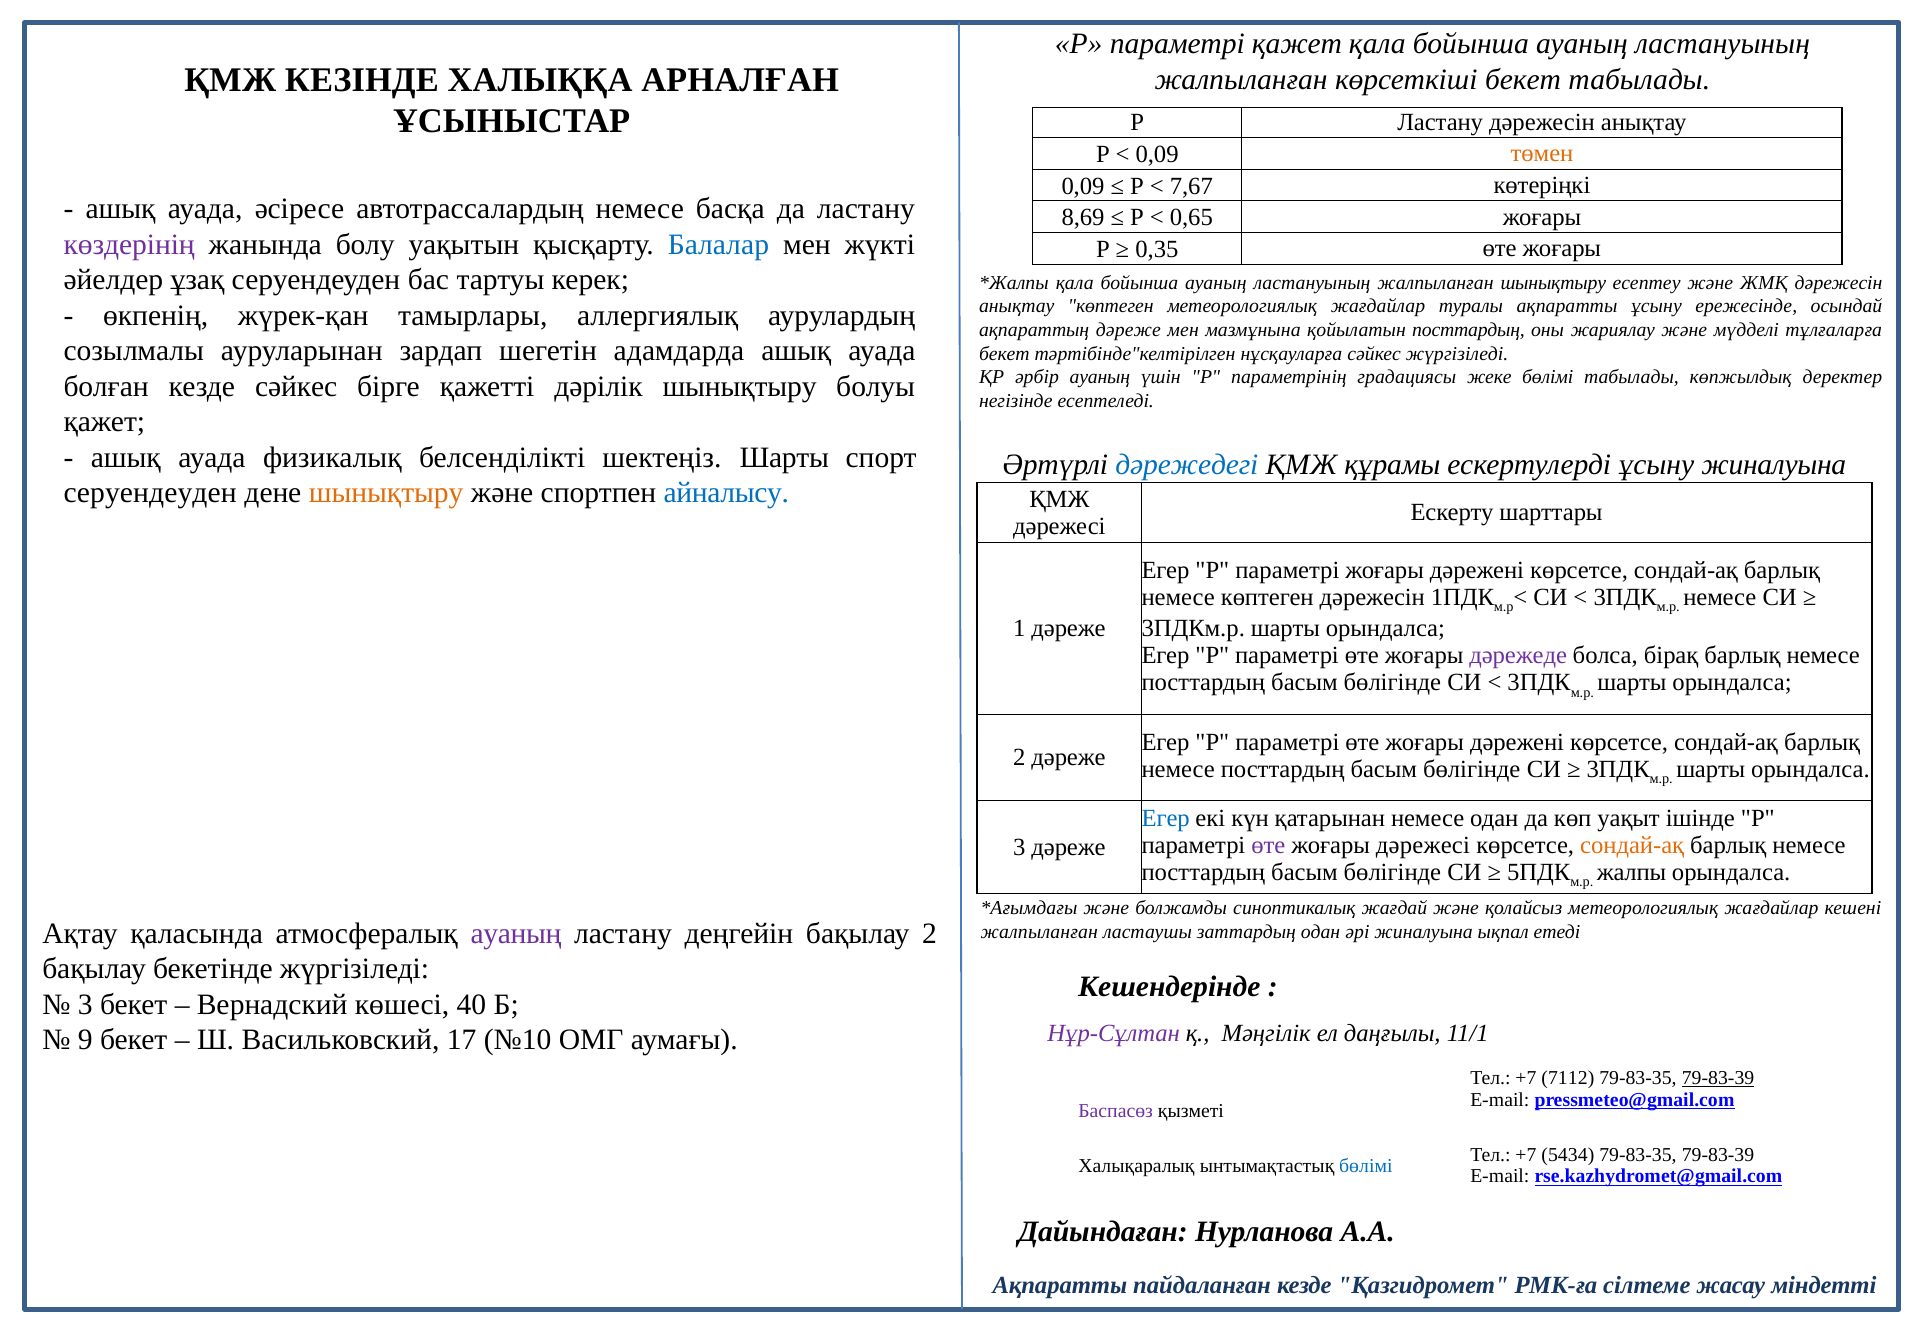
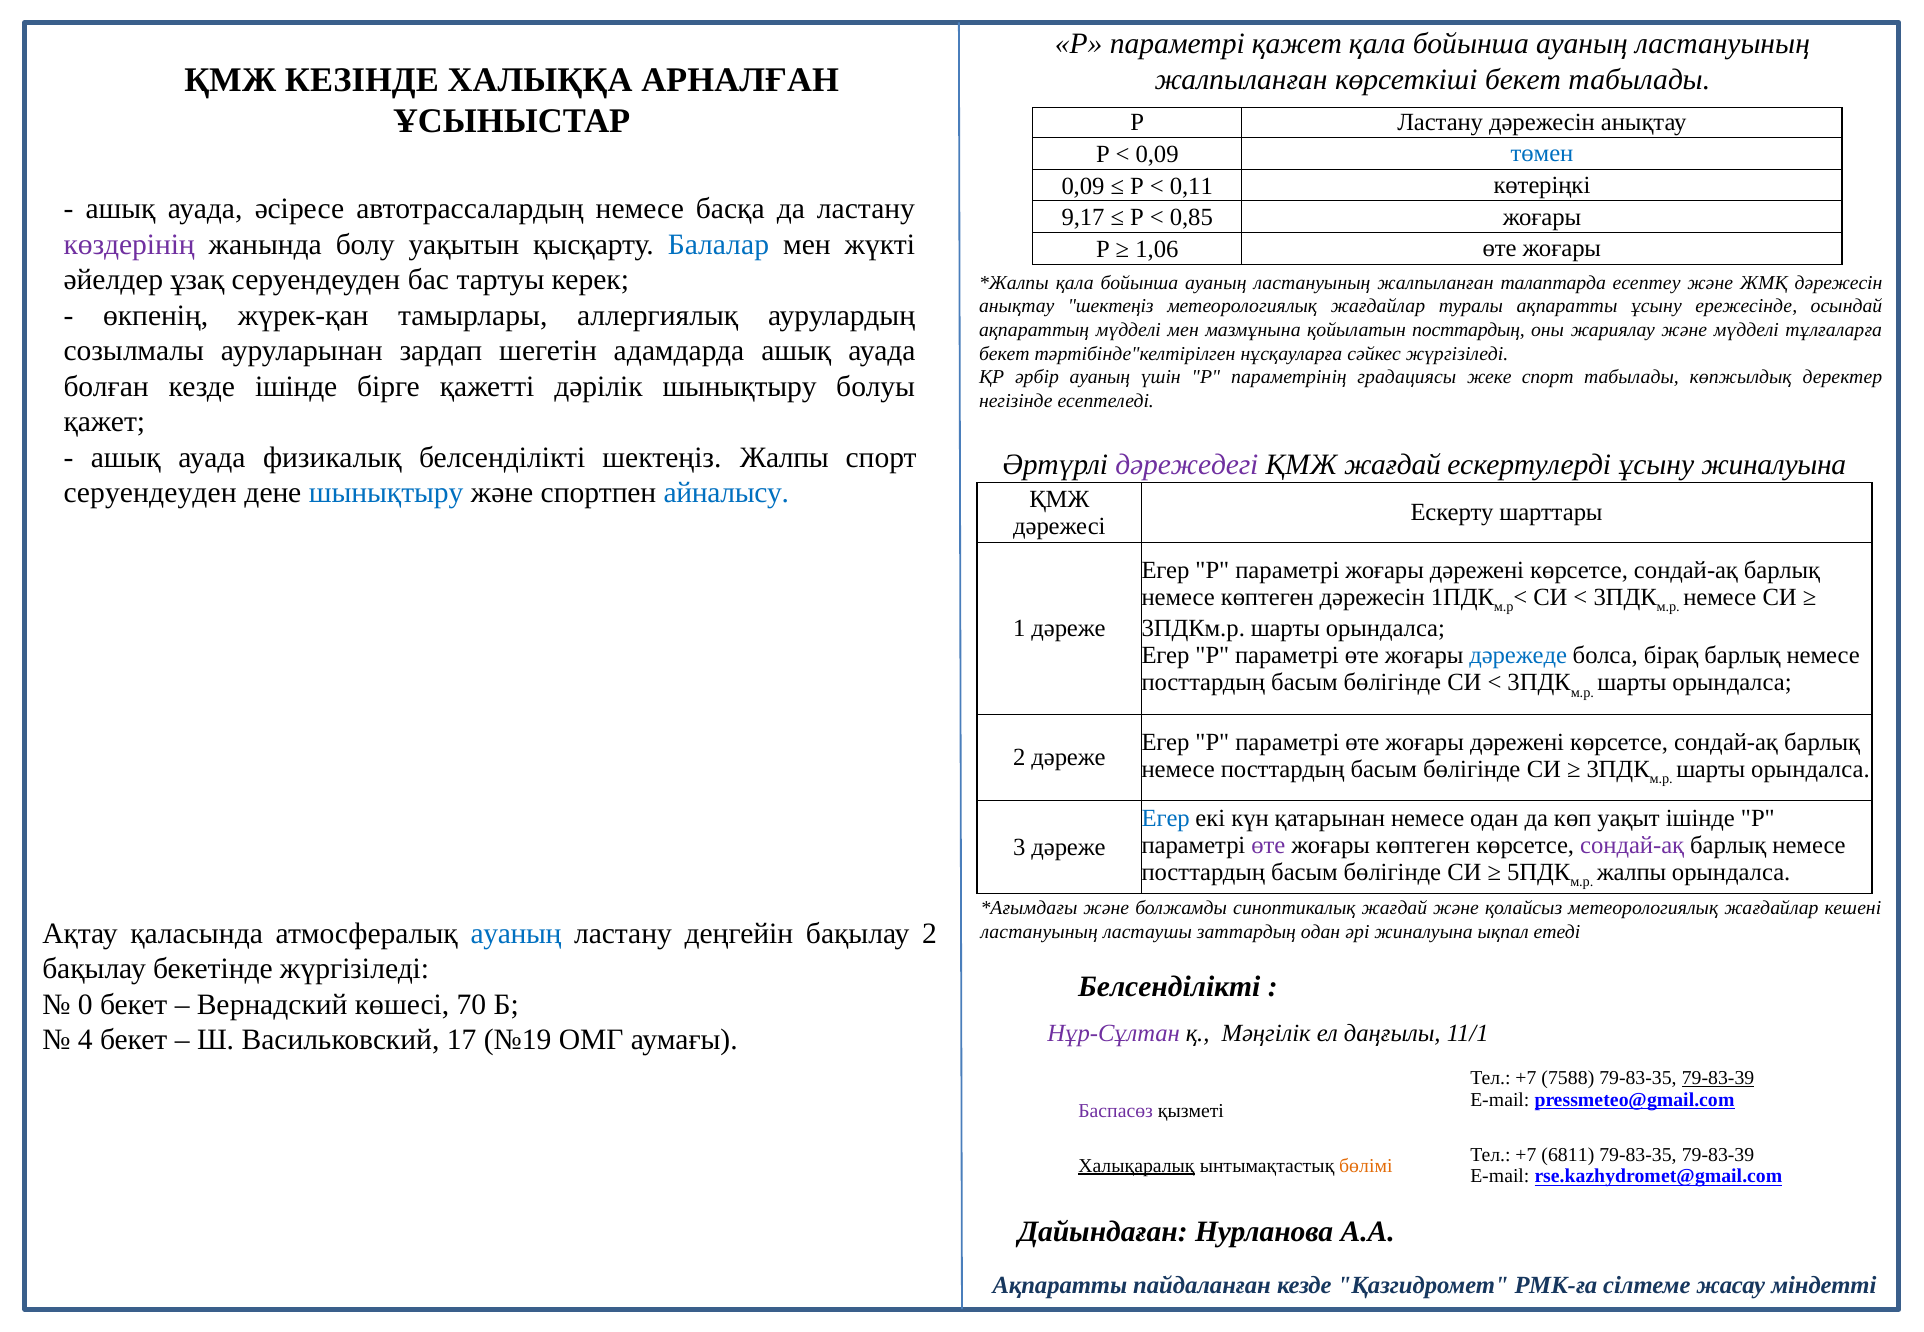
төмен colour: orange -> blue (1542, 153)
7,67: 7,67 -> 0,11 (1191, 186)
8,69: 8,69 -> 9,17 (1083, 218)
0,65: 0,65 -> 0,85 (1191, 218)
0,35: 0,35 -> 1,06 (1157, 250)
жалпыланған шынықтыру: шынықтыру -> талаптарда (1553, 283)
анықтау көптеген: көптеген -> шектеңіз (1111, 306)
ақпараттың дәреже: дәреже -> мүдделі (1128, 330)
жеке бөлімі: бөлімі -> спорт (1548, 377)
кезде сәйкес: сәйкес -> ішінде (296, 386)
шектеңіз Шарты: Шарты -> Жалпы (784, 458)
дәрежедегі colour: blue -> purple (1187, 465)
ҚМЖ құрамы: құрамы -> жағдай (1392, 465)
шынықтыру colour: orange -> blue (386, 493)
дәрежеде colour: purple -> blue (1518, 656)
жоғары дәрежесі: дәрежесі -> көптеген (1423, 845)
сондай-ақ colour: orange -> purple (1632, 845)
ауаның colour: purple -> blue (516, 933)
жалпыланған: жалпыланған -> ластануының (1039, 932)
Кешендерінде: Кешендерінде -> Белсенділікті (1169, 987)
3: 3 -> 0 (85, 1005)
40: 40 -> 70 (471, 1005)
9: 9 -> 4 (85, 1040)
№10: №10 -> №19 (518, 1040)
7112: 7112 -> 7588 (1568, 1078)
5434: 5434 -> 6811 (1568, 1155)
Халықаралық underline: none -> present (1136, 1166)
бөлімі colour: blue -> orange (1366, 1166)
